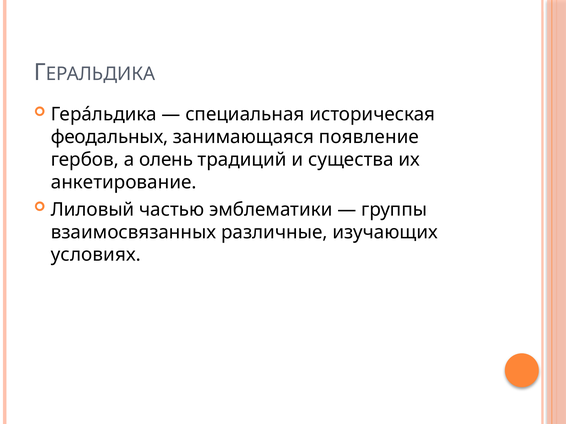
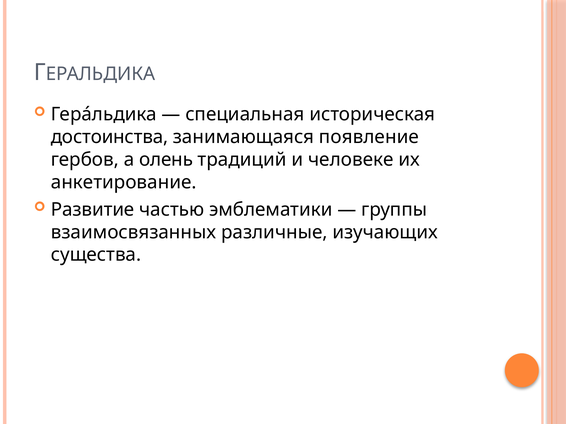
феодальных: феодальных -> достоинства (109, 137)
существа: существа -> человеке (351, 160)
Лиловый: Лиловый -> Развитие (93, 210)
условиях: условиях -> существа (96, 255)
